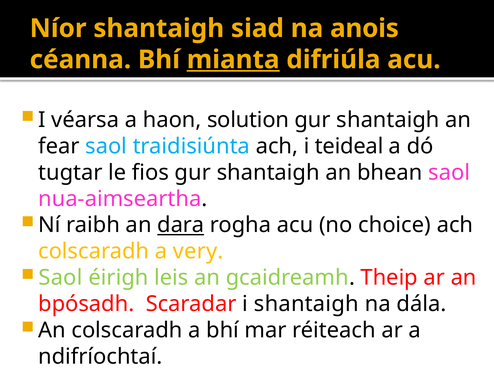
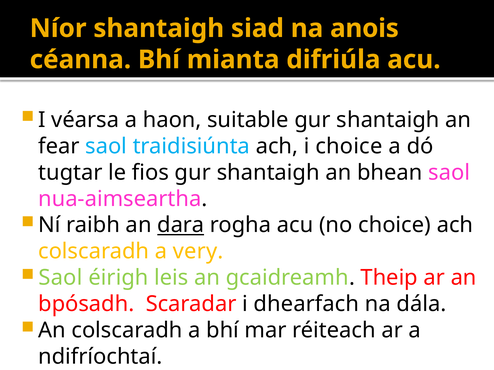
mianta underline: present -> none (233, 60)
solution: solution -> suitable (248, 120)
i teideal: teideal -> choice (349, 146)
i shantaigh: shantaigh -> dhearfach (306, 304)
